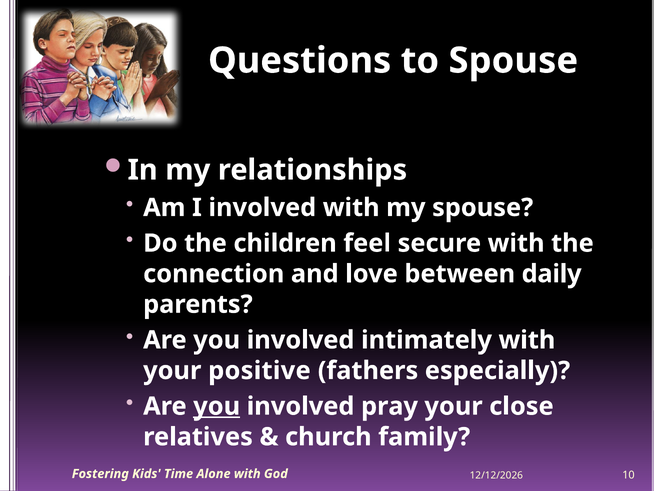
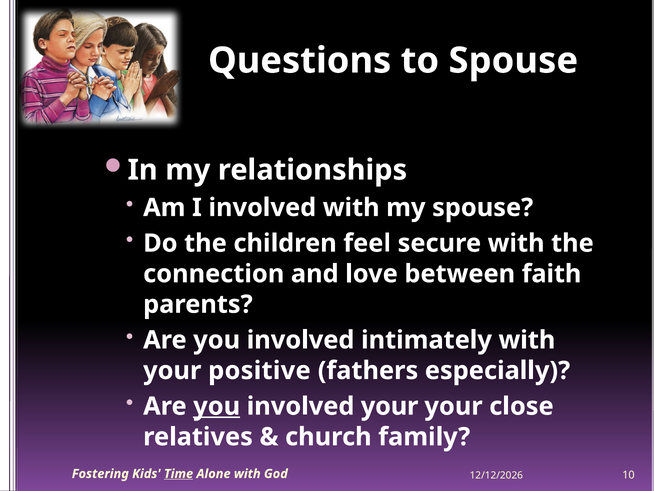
daily: daily -> faith (552, 274)
involved pray: pray -> your (390, 406)
Time underline: none -> present (179, 473)
